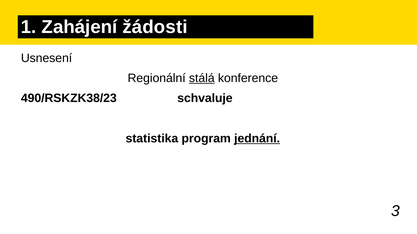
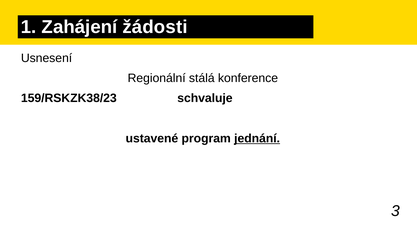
stálá underline: present -> none (202, 78)
490/RSKZK38/23: 490/RSKZK38/23 -> 159/RSKZK38/23 (69, 99)
statistika: statistika -> ustavené (152, 139)
